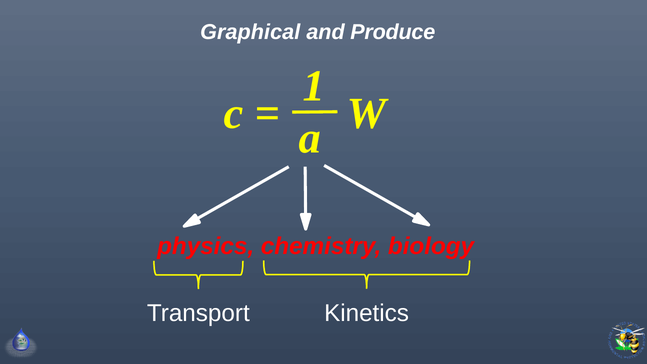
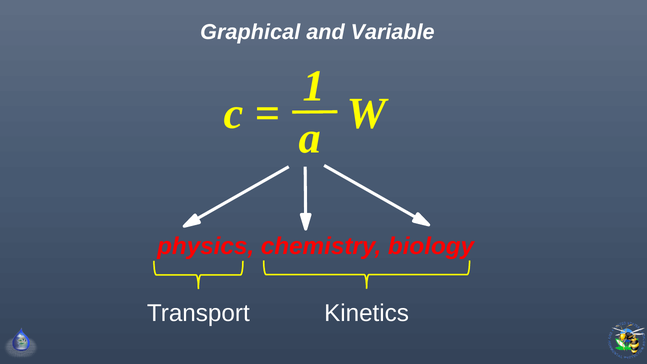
Produce: Produce -> Variable (393, 32)
